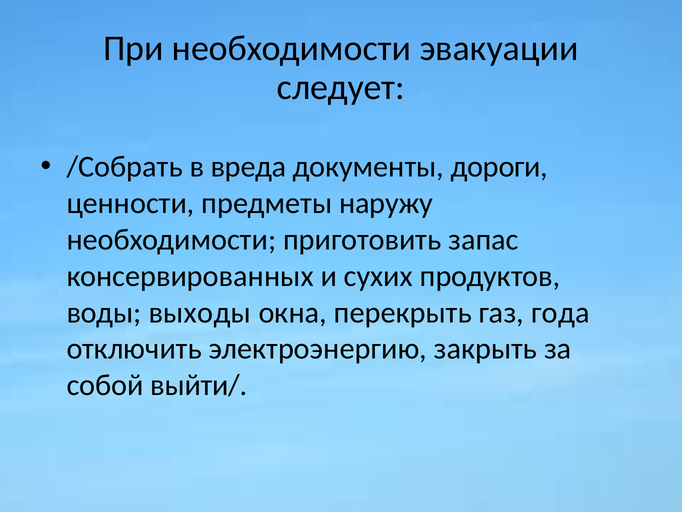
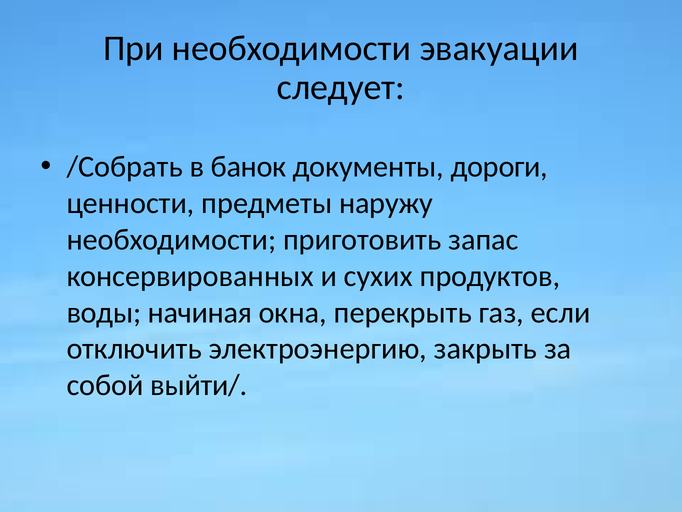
вреда: вреда -> банок (249, 167)
выходы: выходы -> начиная (200, 312)
года: года -> если (561, 312)
